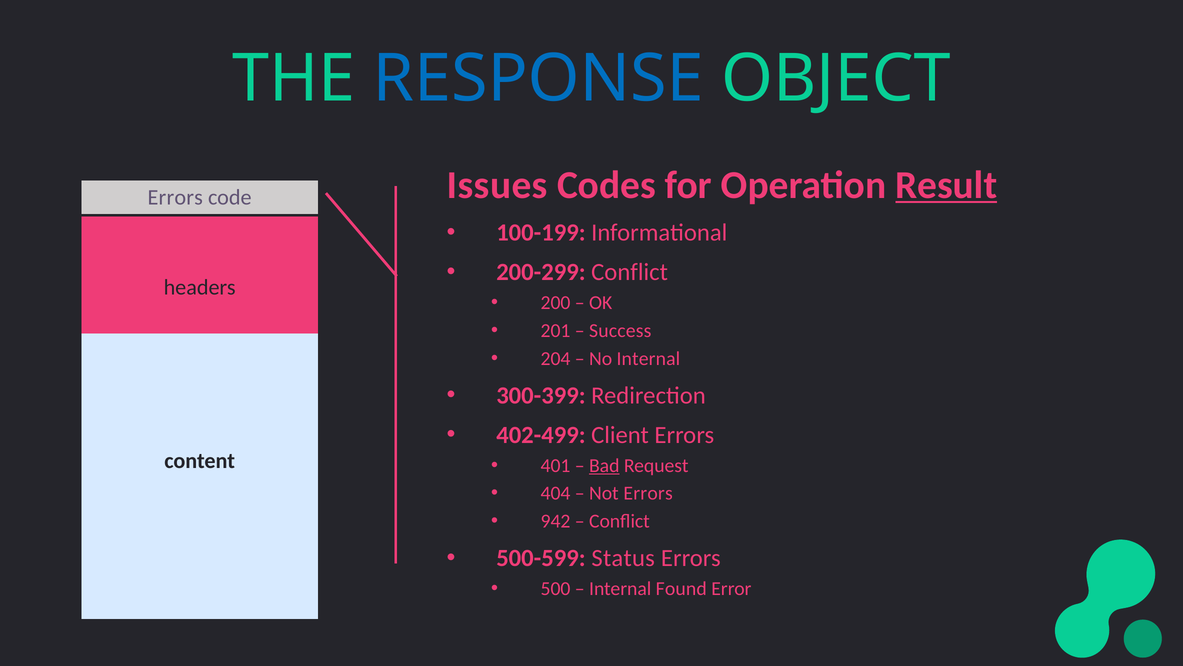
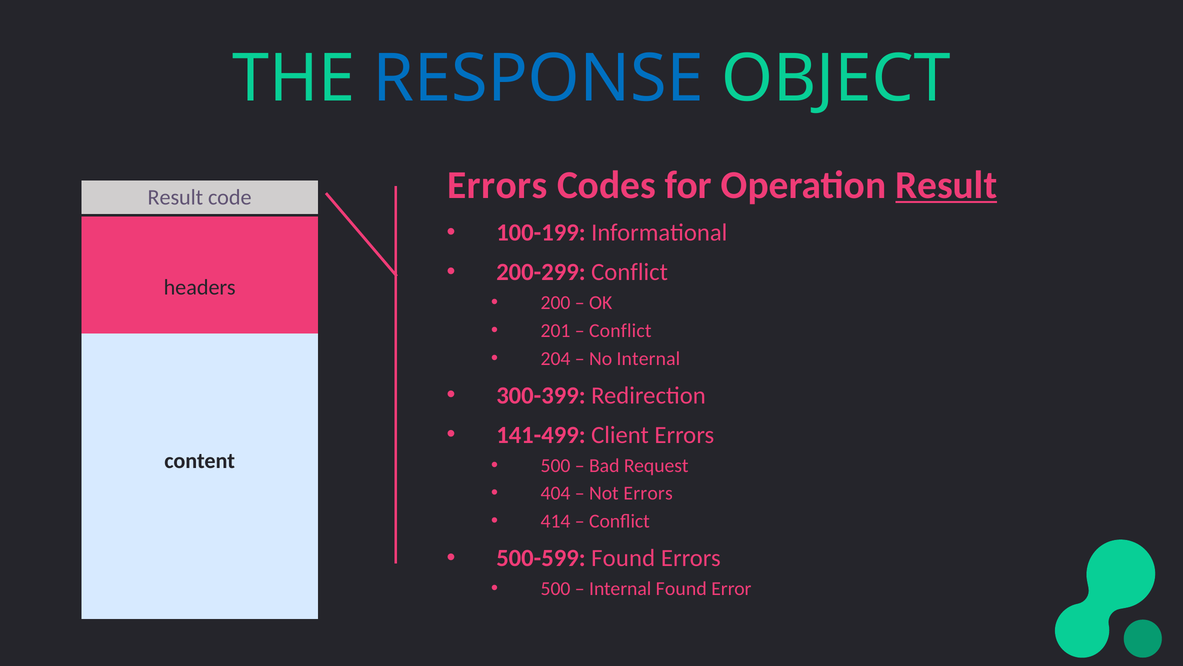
Issues: Issues -> Errors (497, 185)
Errors: Errors -> Result (175, 197)
Success: Success -> Conflict (620, 330)
402-499: 402-499 -> 141-499 (541, 435)
401: 401 -> 500 (556, 465)
Bad underline: present -> none (604, 465)
942: 942 -> 414 (556, 521)
500-599 Status: Status -> Found (623, 558)
